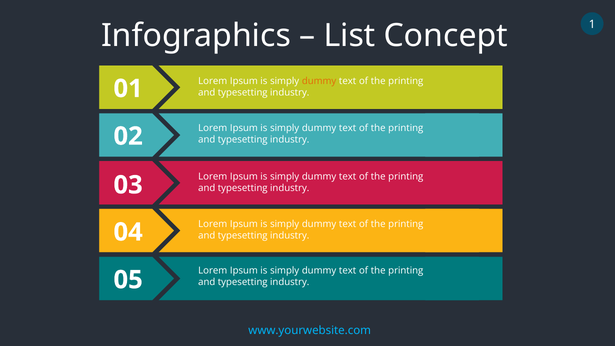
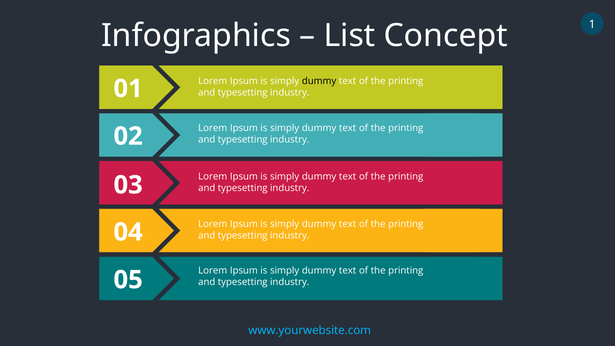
dummy colour: orange -> black (319, 81)
